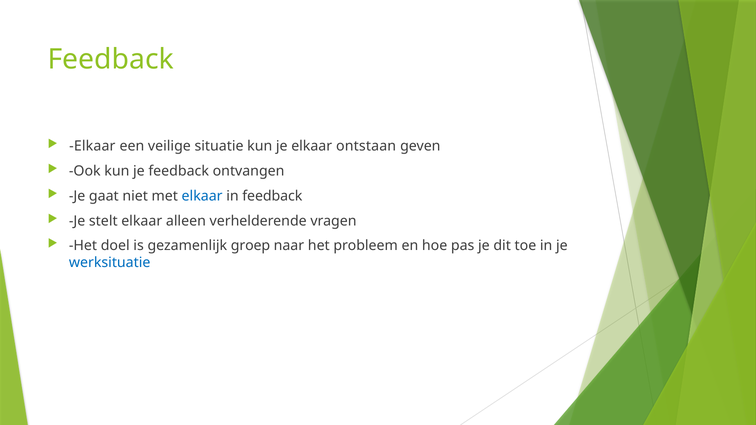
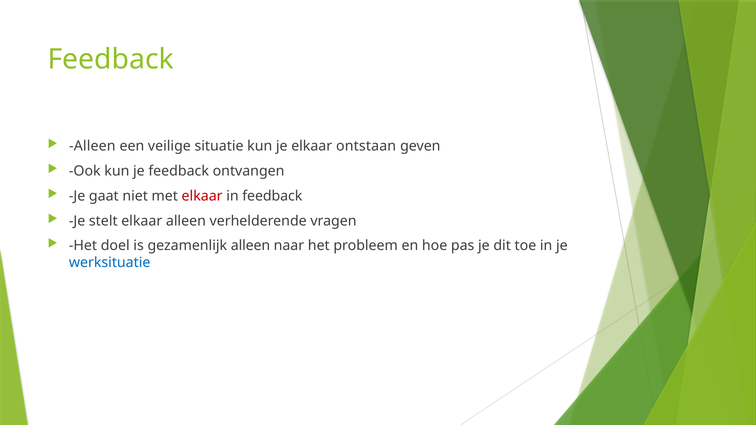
Elkaar: Elkaar -> Alleen (92, 146)
elkaar colour: blue -> red (202, 196)
gezamenlijk groep: groep -> alleen (250, 246)
